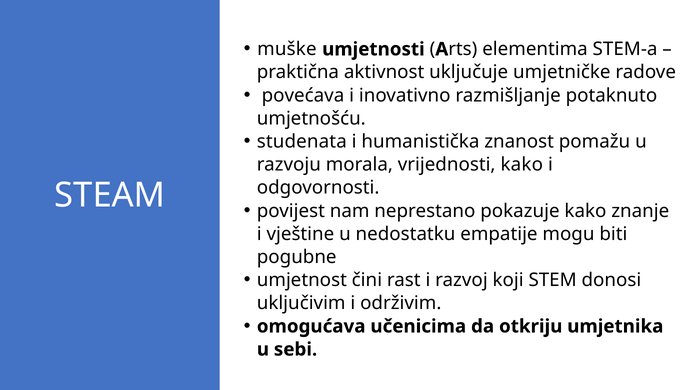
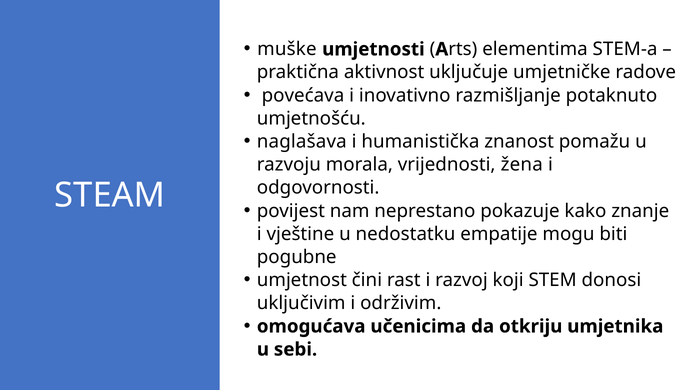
studenata: studenata -> naglašava (302, 142)
vrijednosti kako: kako -> žena (522, 165)
